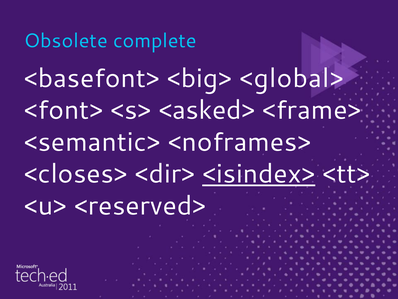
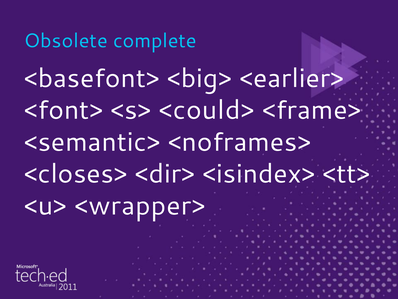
<global>: <global> -> <earlier> (292, 78)
<asked>: <asked> -> <could> (207, 110)
<isindex> underline: present -> none (259, 174)
<reserved>: <reserved> -> <wrapper> (140, 205)
